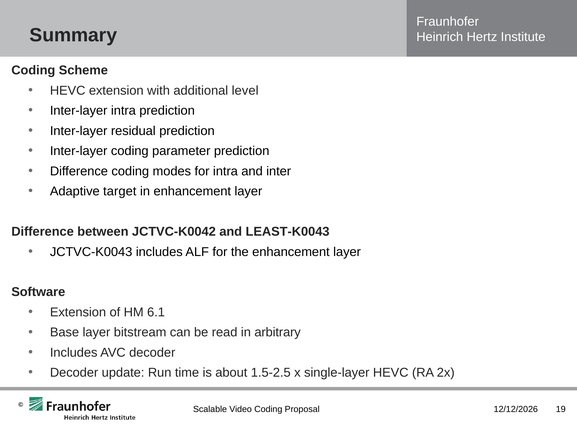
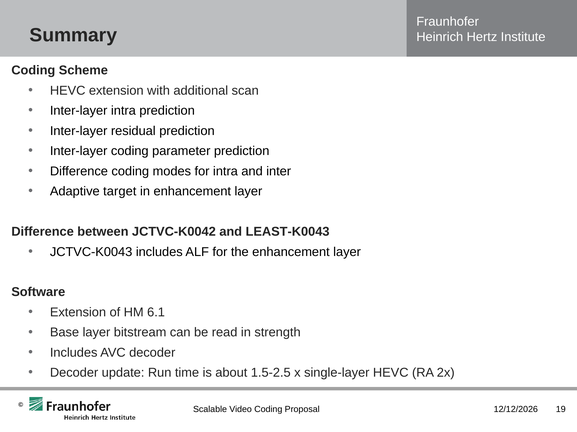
level: level -> scan (245, 91)
arbitrary: arbitrary -> strength (278, 333)
